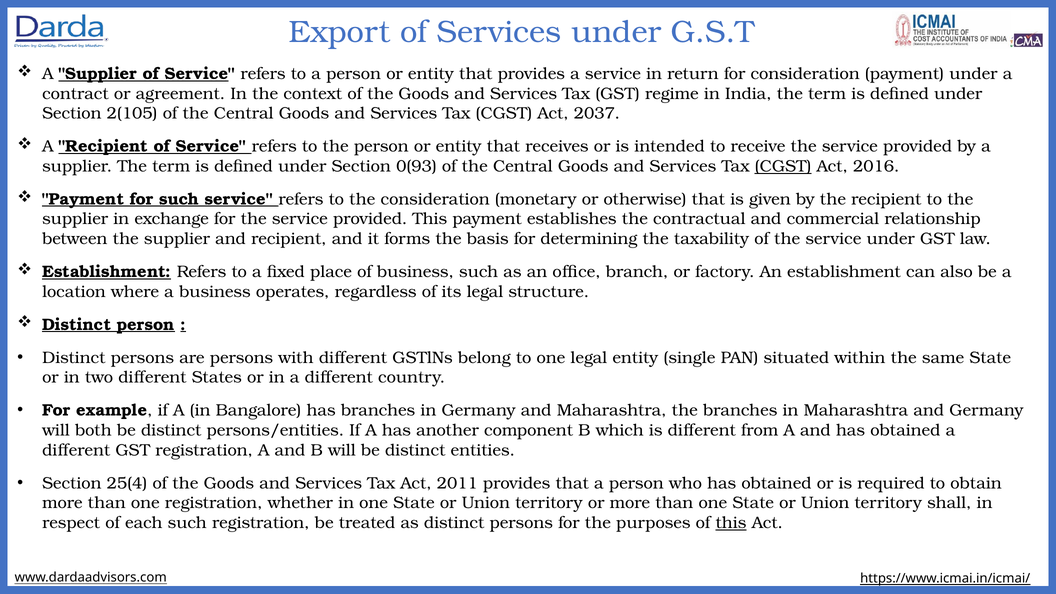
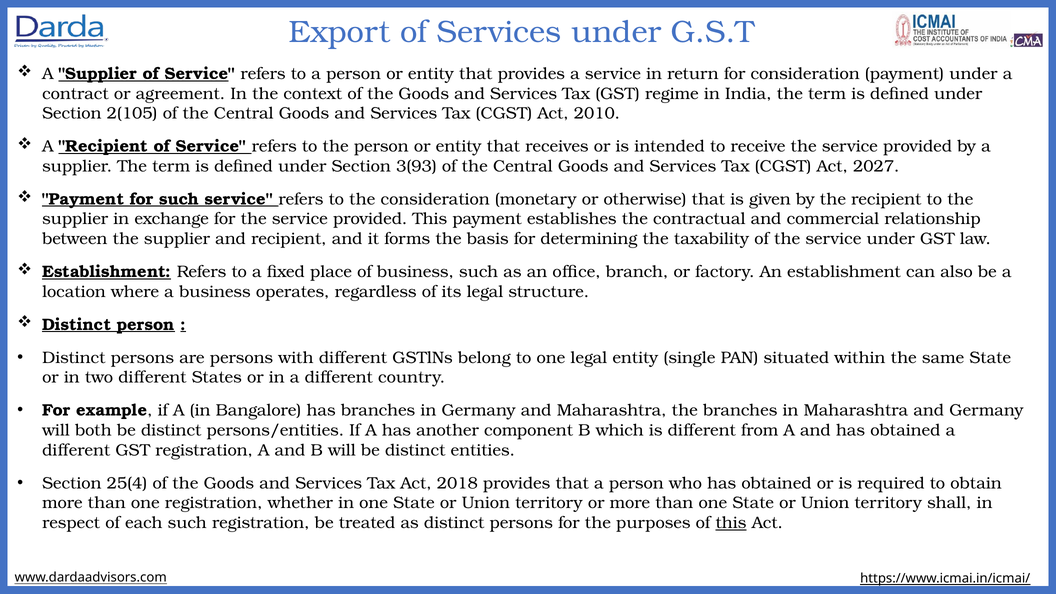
2037: 2037 -> 2010 (597, 113)
0(93: 0(93 -> 3(93 (416, 166)
CGST underline: present -> none (783, 166)
2016: 2016 -> 2027 (876, 166)
2011: 2011 -> 2018 (457, 483)
